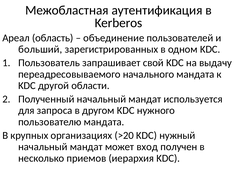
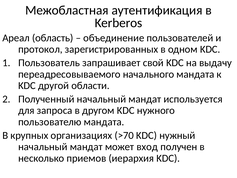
больший: больший -> протокол (40, 49)
>20: >20 -> >70 (124, 135)
